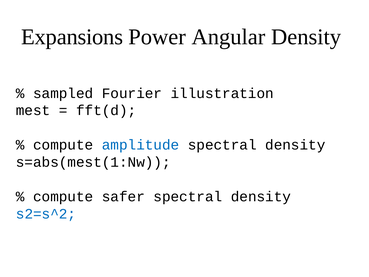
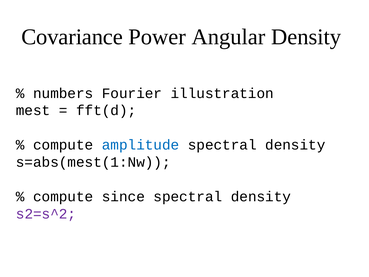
Expansions: Expansions -> Covariance (72, 37)
sampled: sampled -> numbers (63, 93)
safer: safer -> since (123, 197)
s2=s^2 colour: blue -> purple (46, 214)
